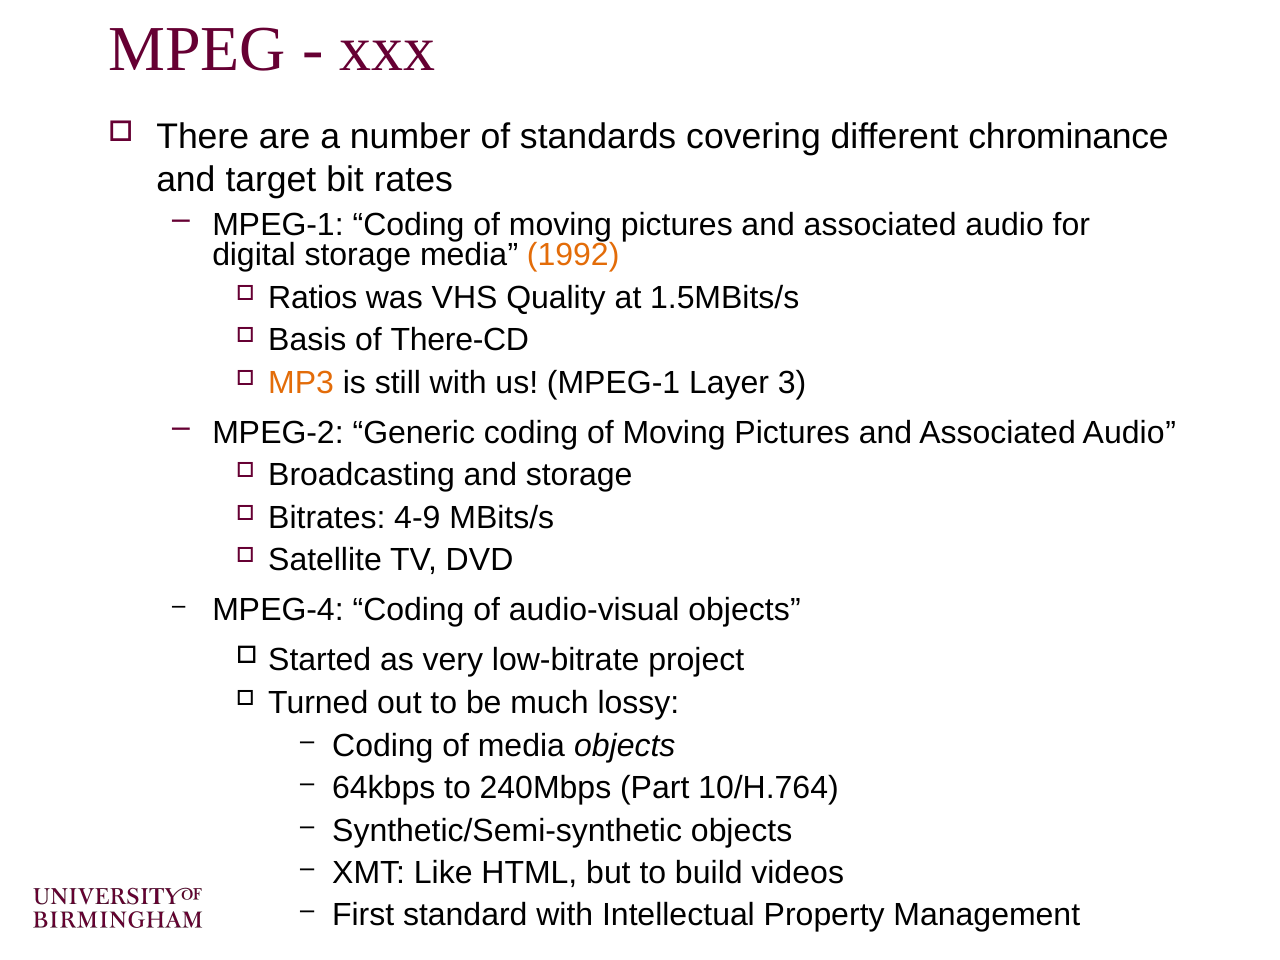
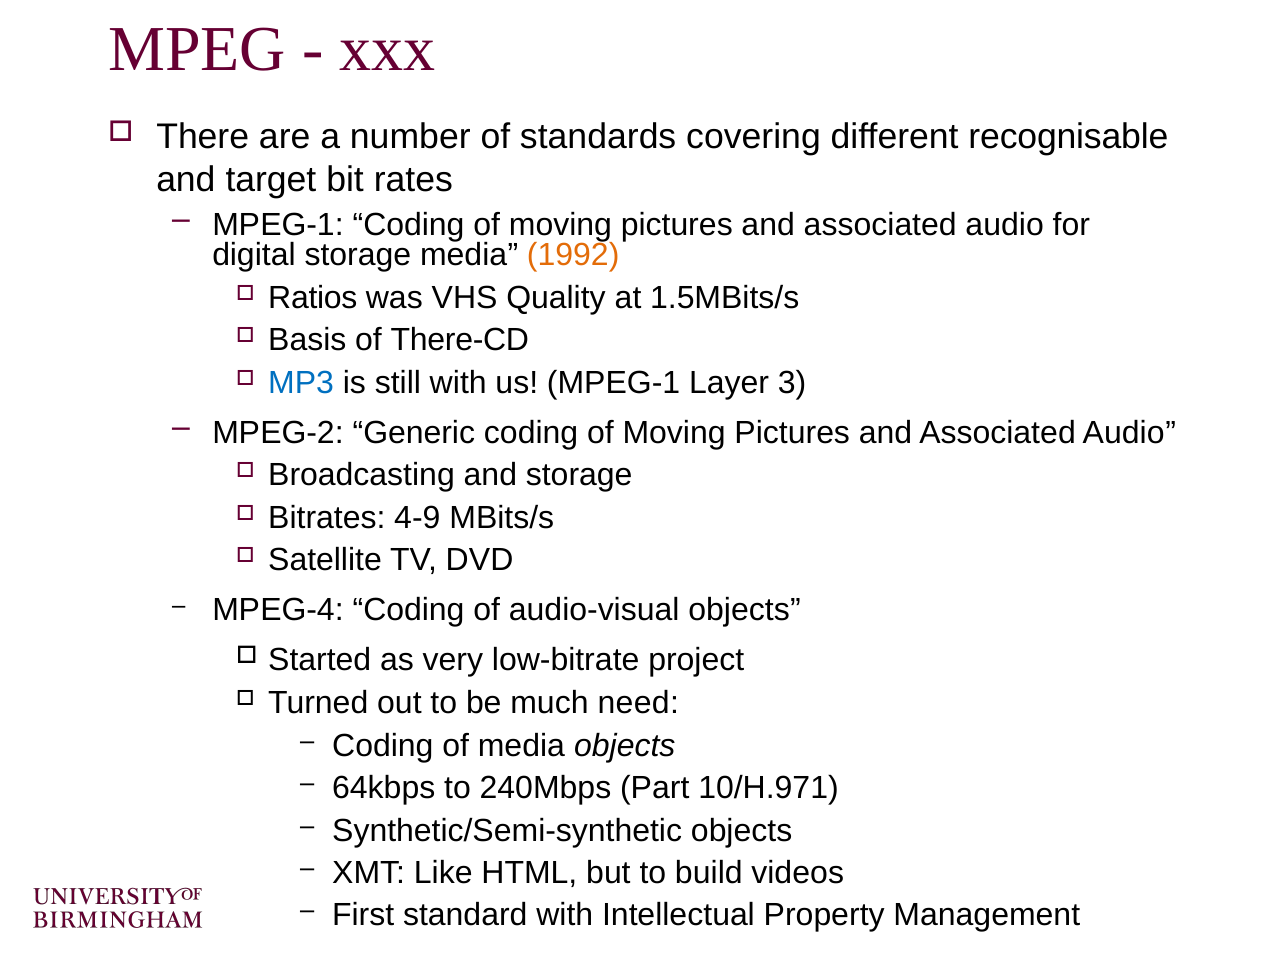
chrominance: chrominance -> recognisable (1068, 137)
MP3 colour: orange -> blue (301, 383)
lossy: lossy -> need (638, 703)
10/H.764: 10/H.764 -> 10/H.971 (768, 788)
